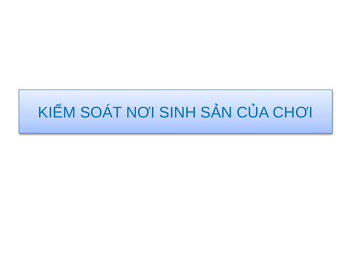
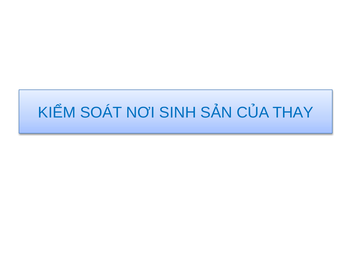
CHƠI: CHƠI -> THAY (293, 113)
